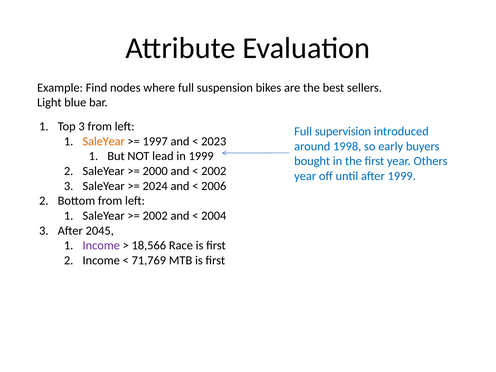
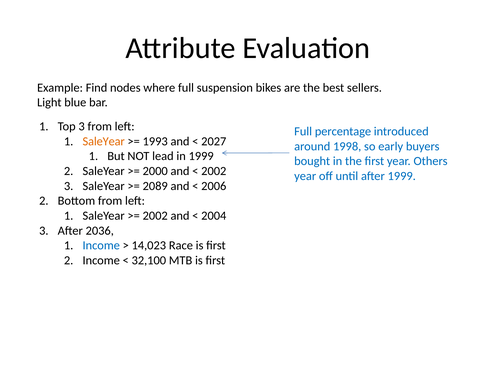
supervision: supervision -> percentage (343, 131)
1997: 1997 -> 1993 (155, 141)
2023: 2023 -> 2027 (214, 141)
2024: 2024 -> 2089 (155, 186)
2045: 2045 -> 2036 (100, 231)
Income colour: purple -> blue (101, 246)
18,566: 18,566 -> 14,023 (149, 246)
71,769: 71,769 -> 32,100 (149, 260)
